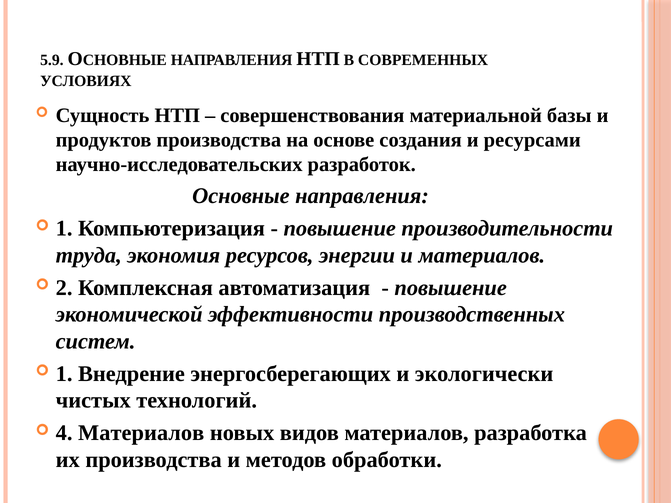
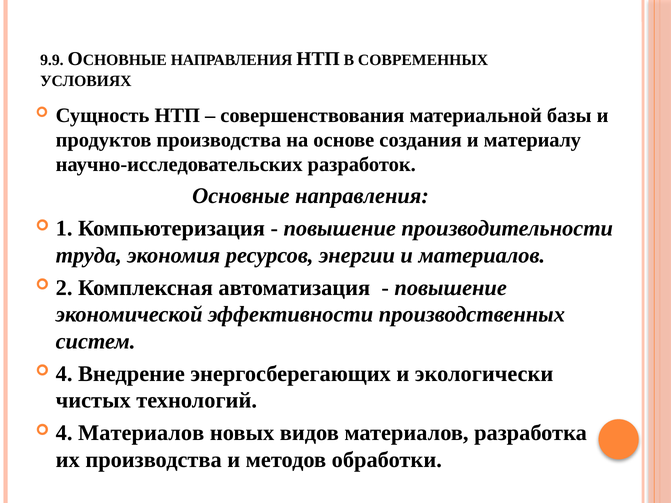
5.9: 5.9 -> 9.9 (52, 60)
ресурсами: ресурсами -> материалу (532, 140)
1: 1 -> 4 (64, 374)
